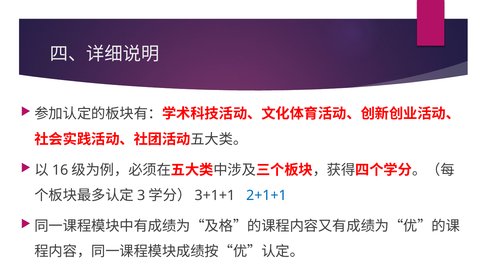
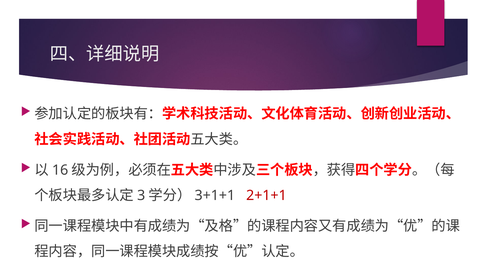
2+1+1 colour: blue -> red (266, 195)
